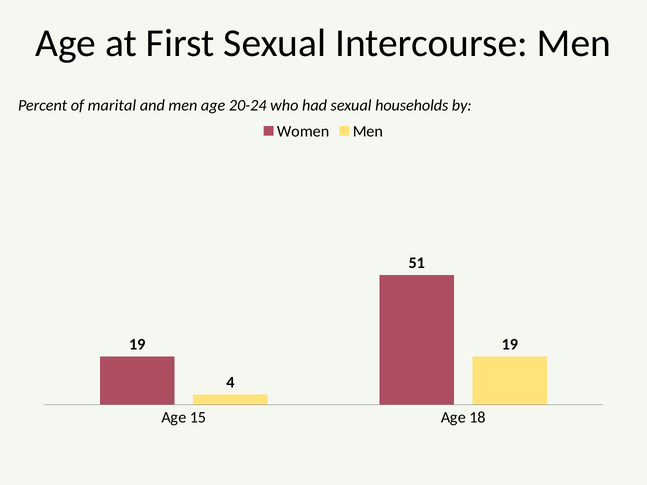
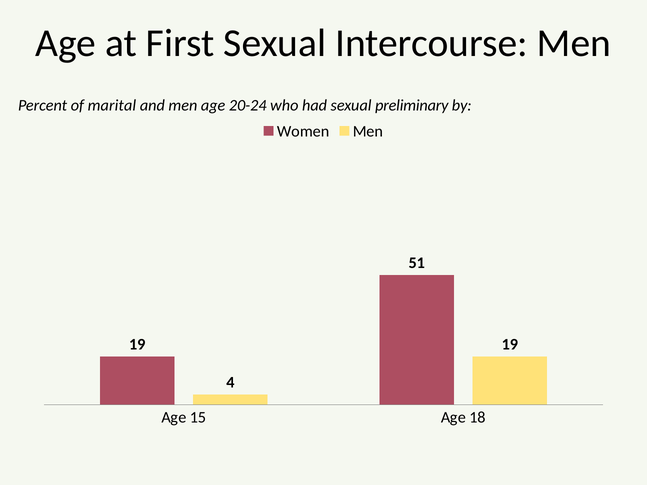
households: households -> preliminary (412, 106)
